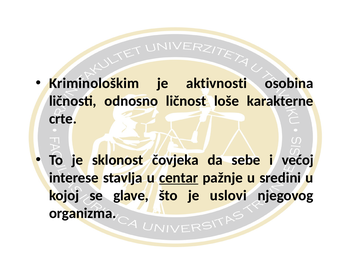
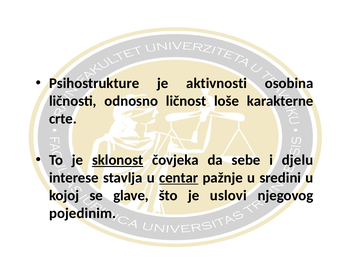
Kriminološkim: Kriminološkim -> Psihostrukture (94, 83)
sklonost underline: none -> present (118, 160)
većoj: većoj -> djelu (298, 160)
organizma: organizma -> pojedinim (83, 213)
